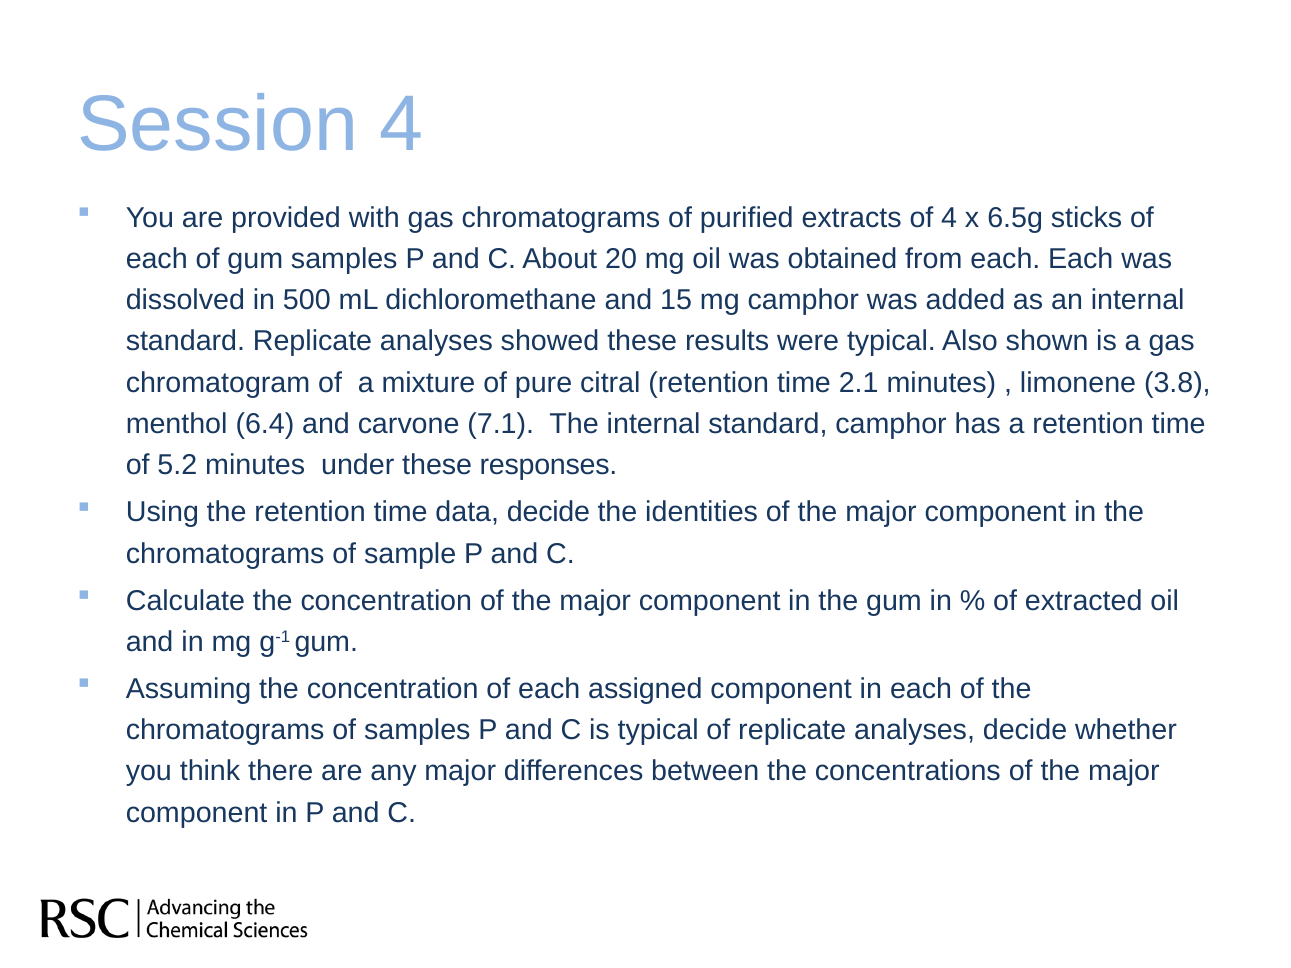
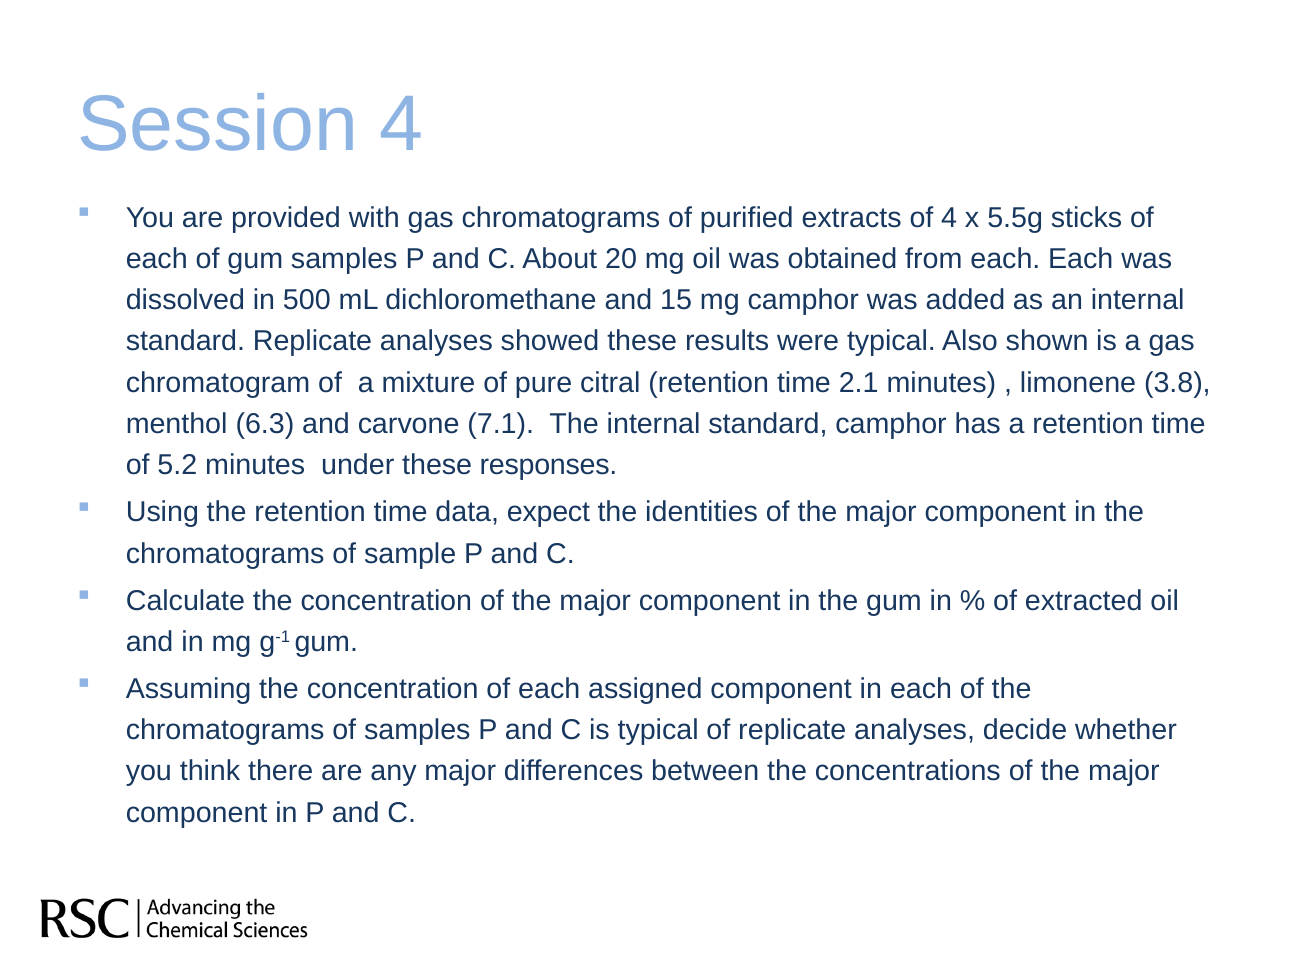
6.5g: 6.5g -> 5.5g (1015, 218)
6.4: 6.4 -> 6.3 (265, 424)
data decide: decide -> expect (548, 512)
